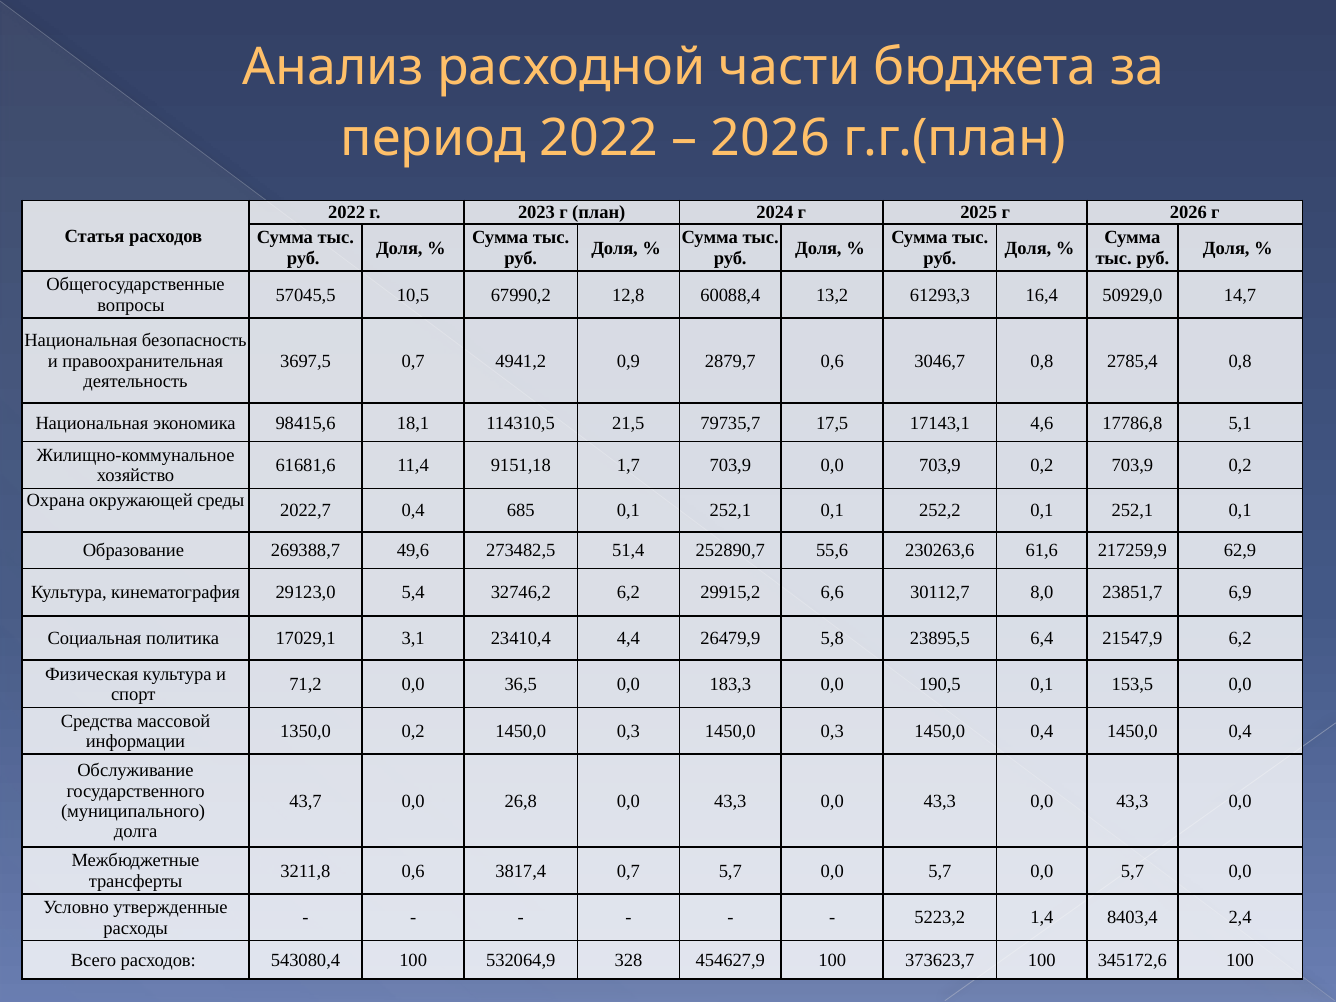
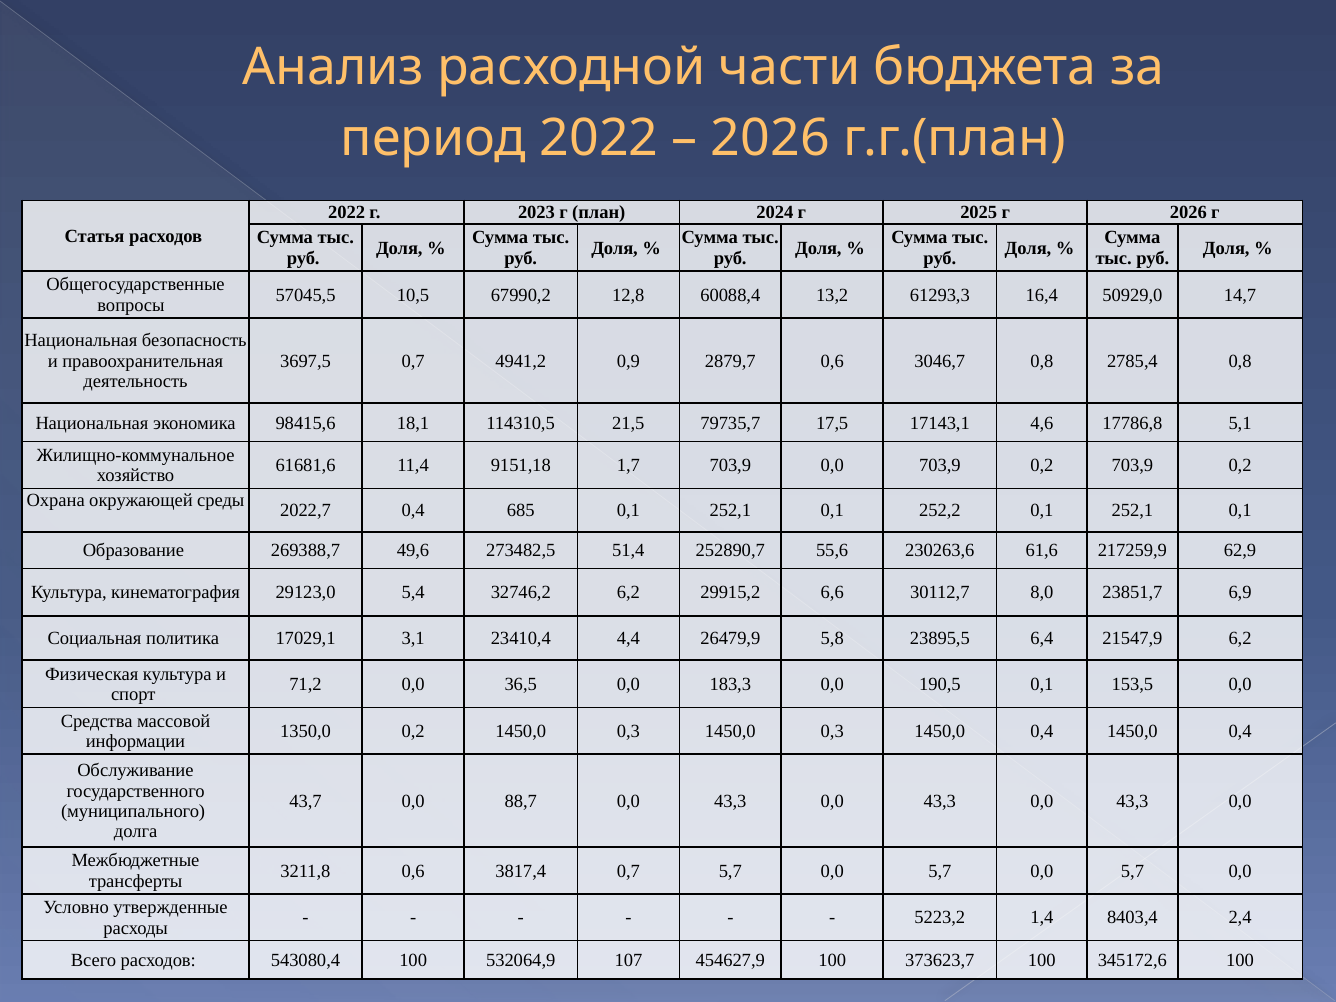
26,8: 26,8 -> 88,7 (521, 801)
328: 328 -> 107 (628, 960)
